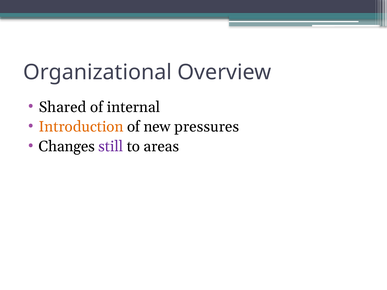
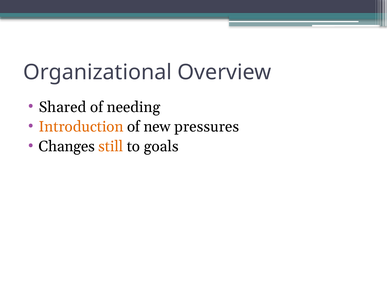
internal: internal -> needing (134, 107)
still colour: purple -> orange (111, 147)
areas: areas -> goals (161, 147)
